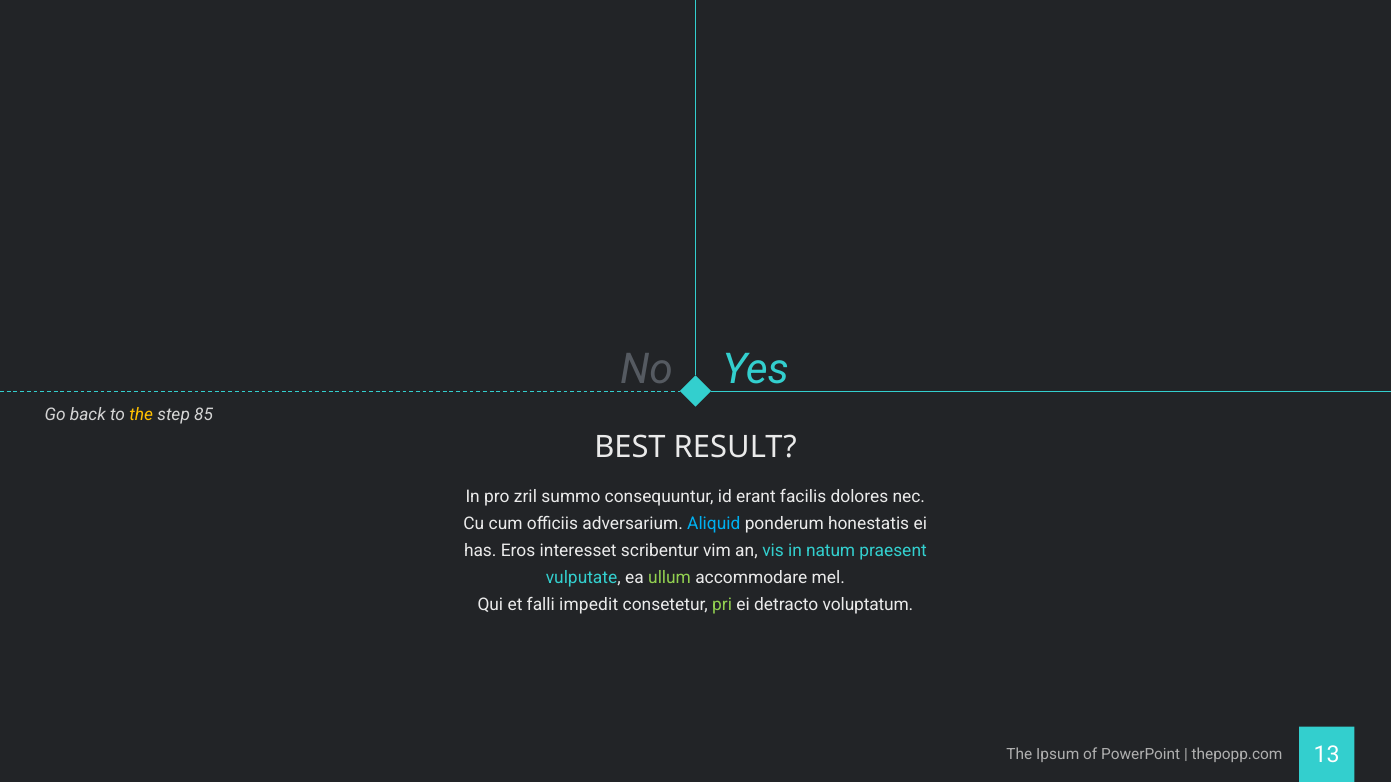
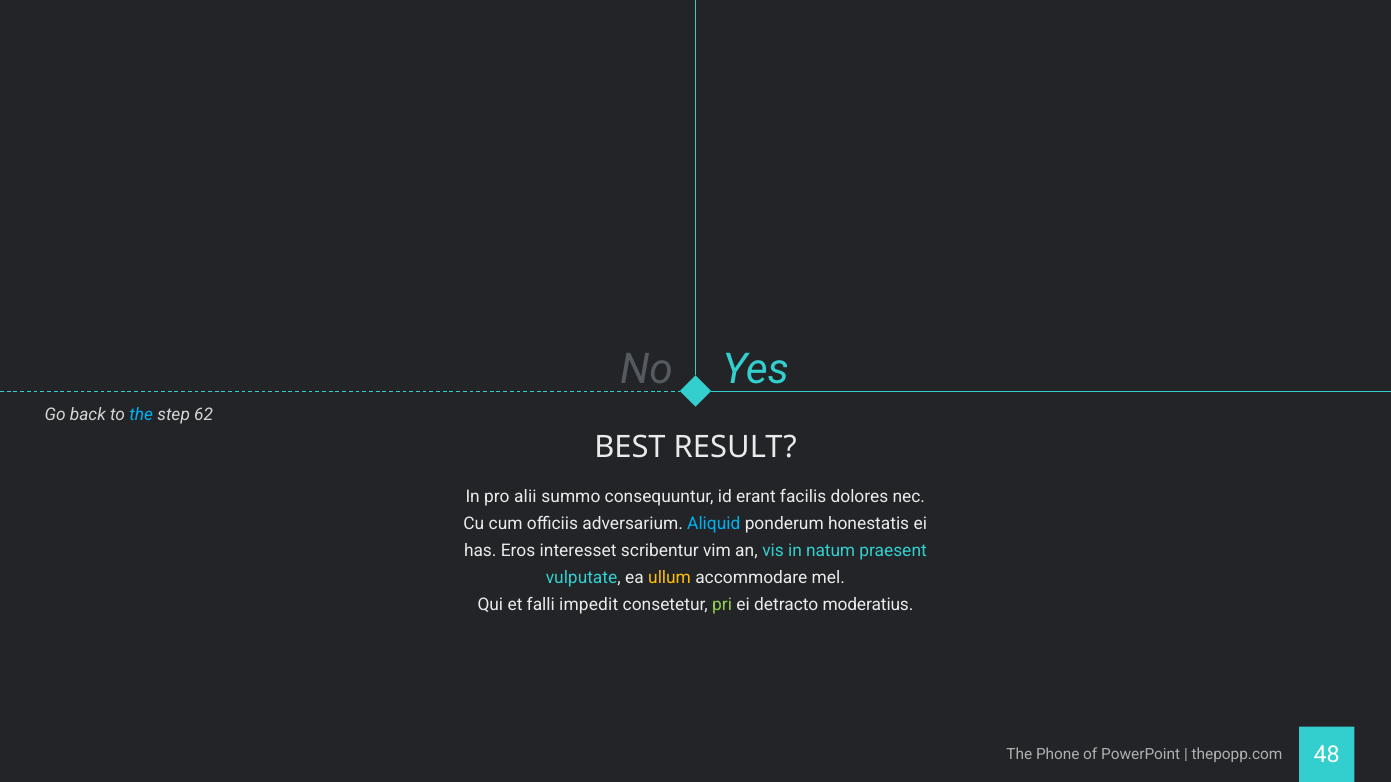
the colour: yellow -> light blue (141, 415)
85: 85 -> 62 (204, 415)
zril: zril -> alii (525, 497)
ullum colour: light green -> yellow (670, 578)
voluptatum: voluptatum -> moderatius (868, 605)
Ipsum: Ipsum -> Phone (1058, 755)
13: 13 -> 48 (1327, 755)
